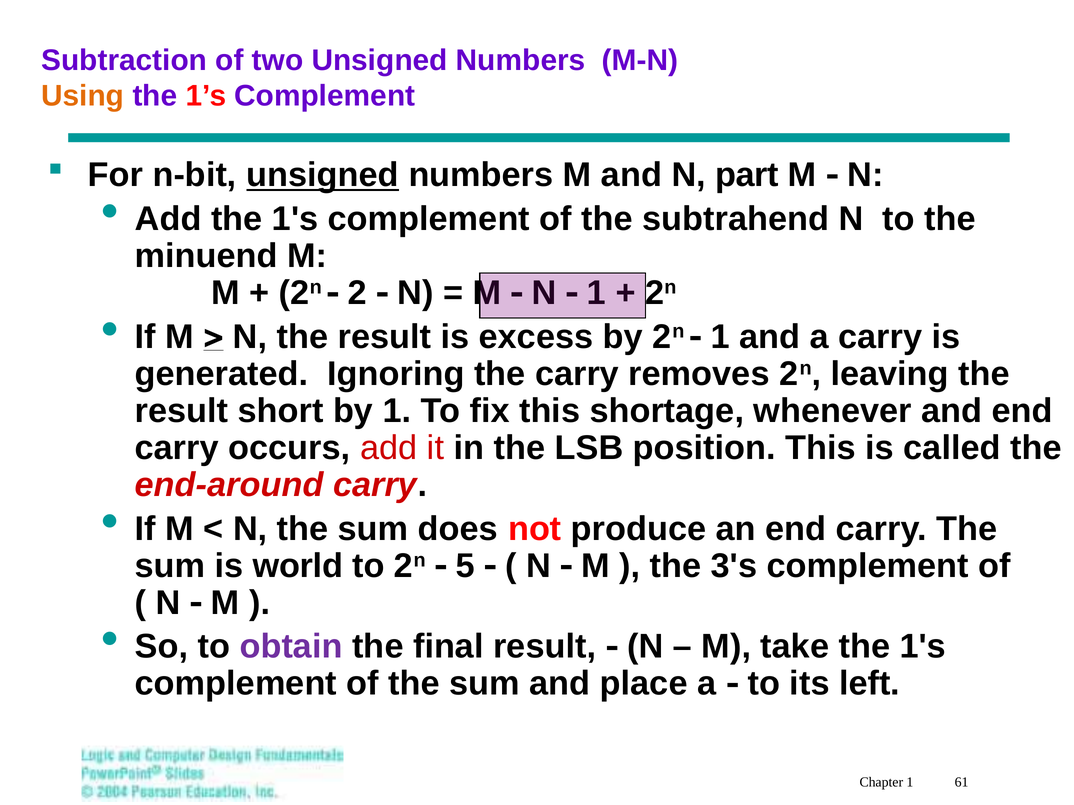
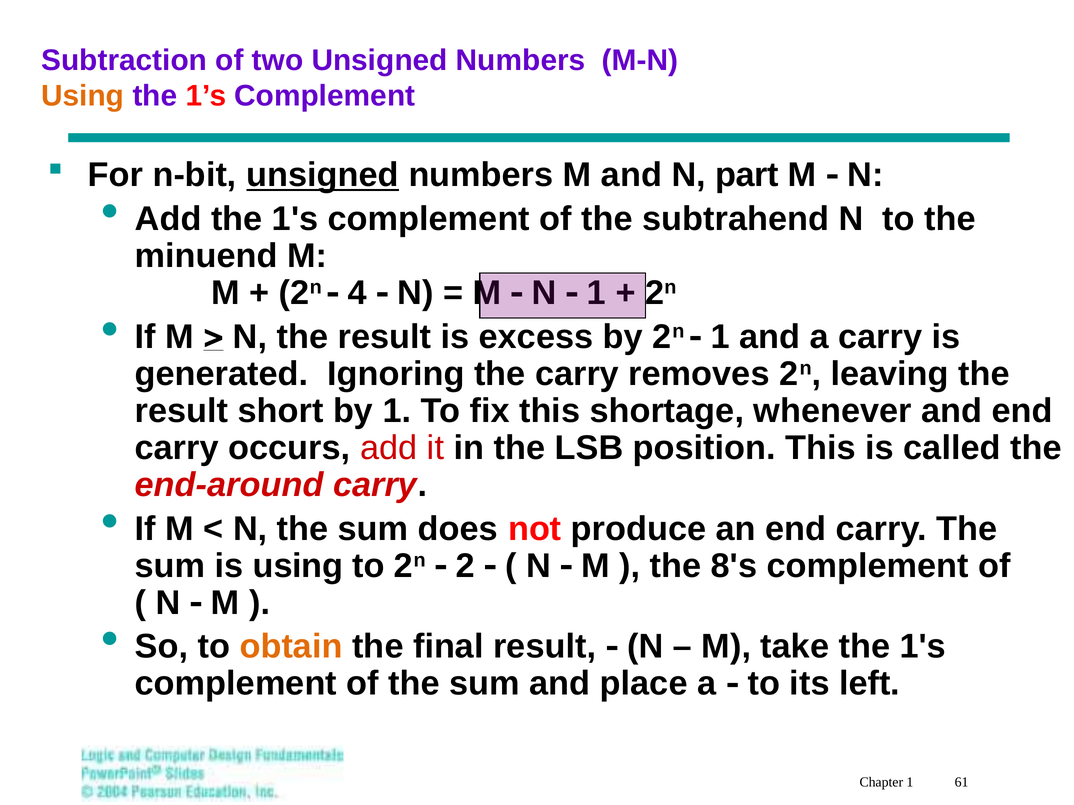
2: 2 -> 4 (357, 293)
is world: world -> using (298, 566)
5: 5 -> 2 (465, 566)
3's: 3's -> 8's (734, 566)
obtain colour: purple -> orange (291, 647)
